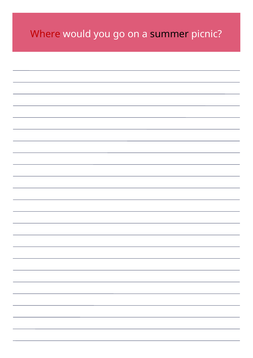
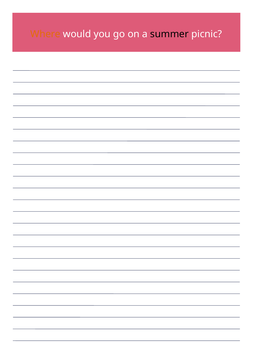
Where colour: red -> orange (45, 34)
